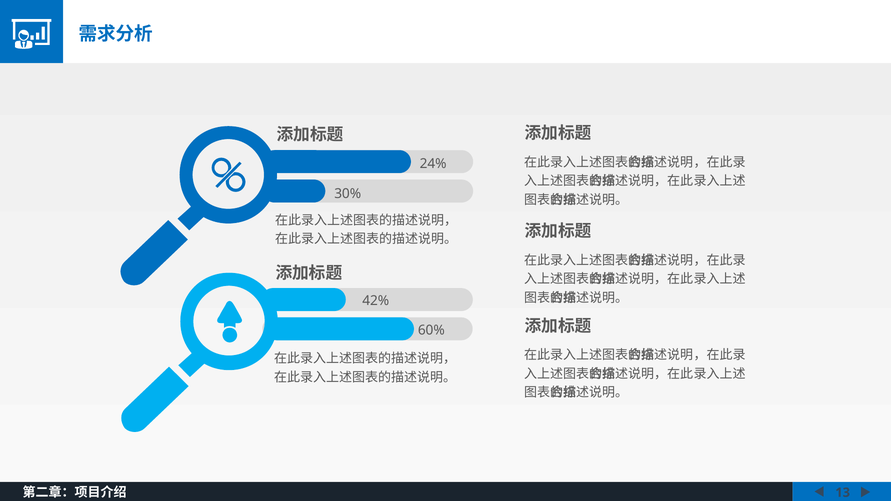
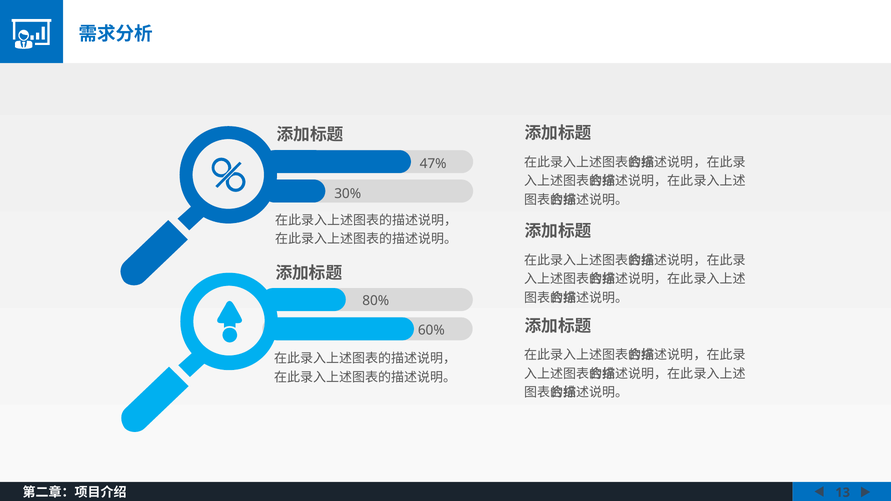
24%: 24% -> 47% (433, 164)
42%: 42% -> 80% (376, 301)
